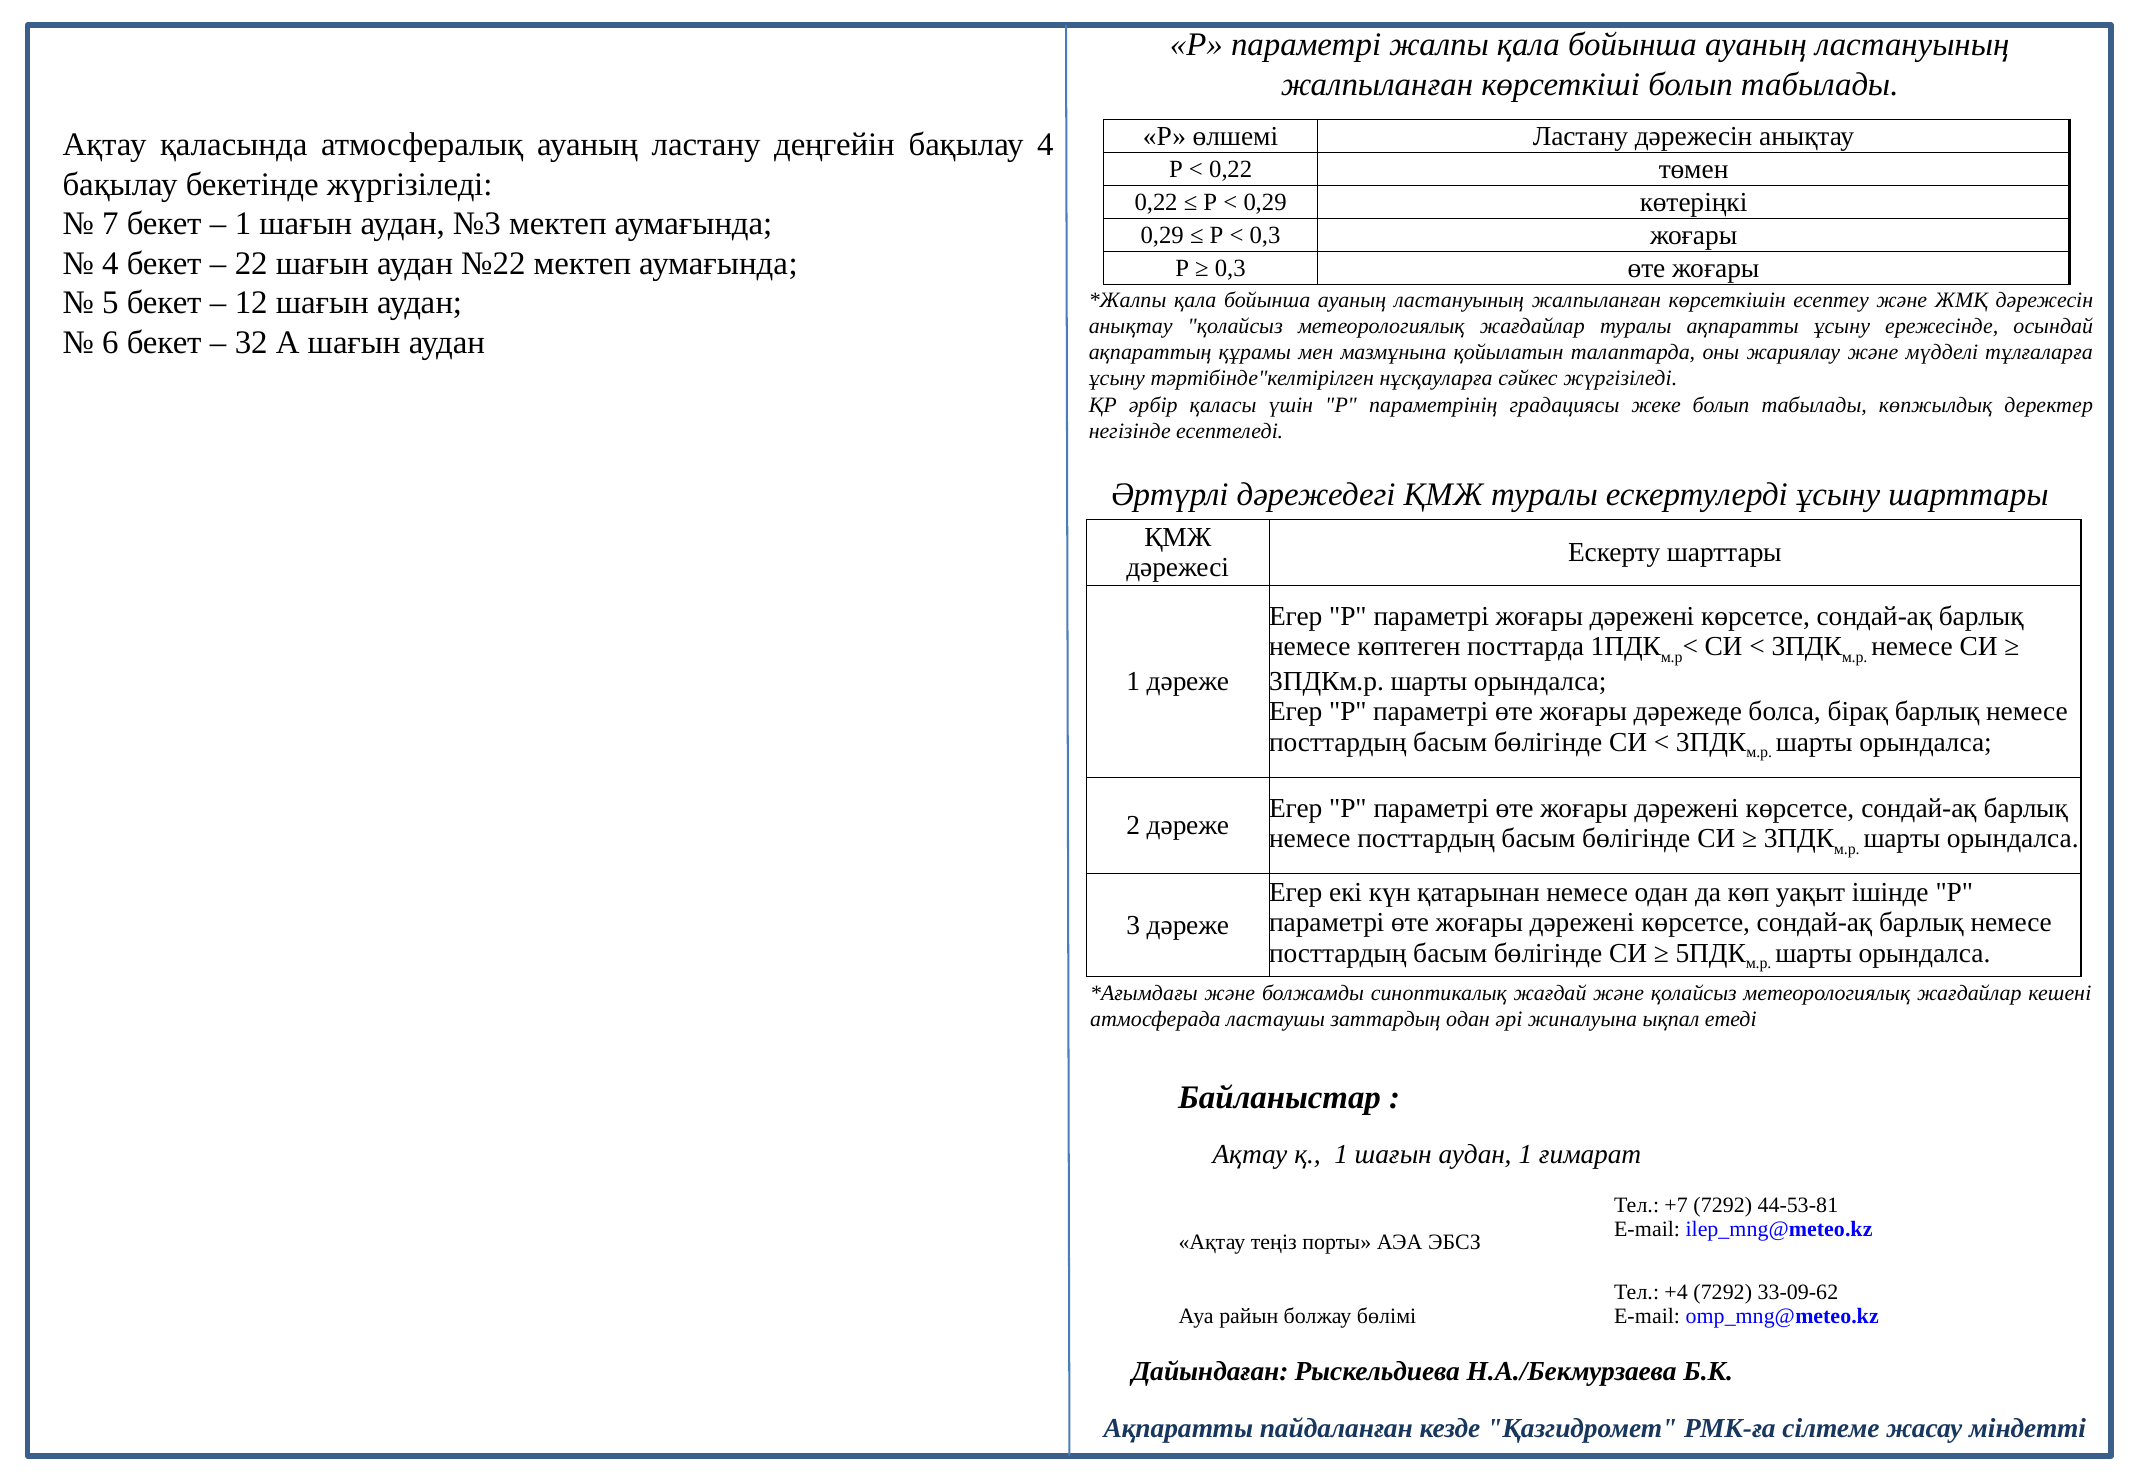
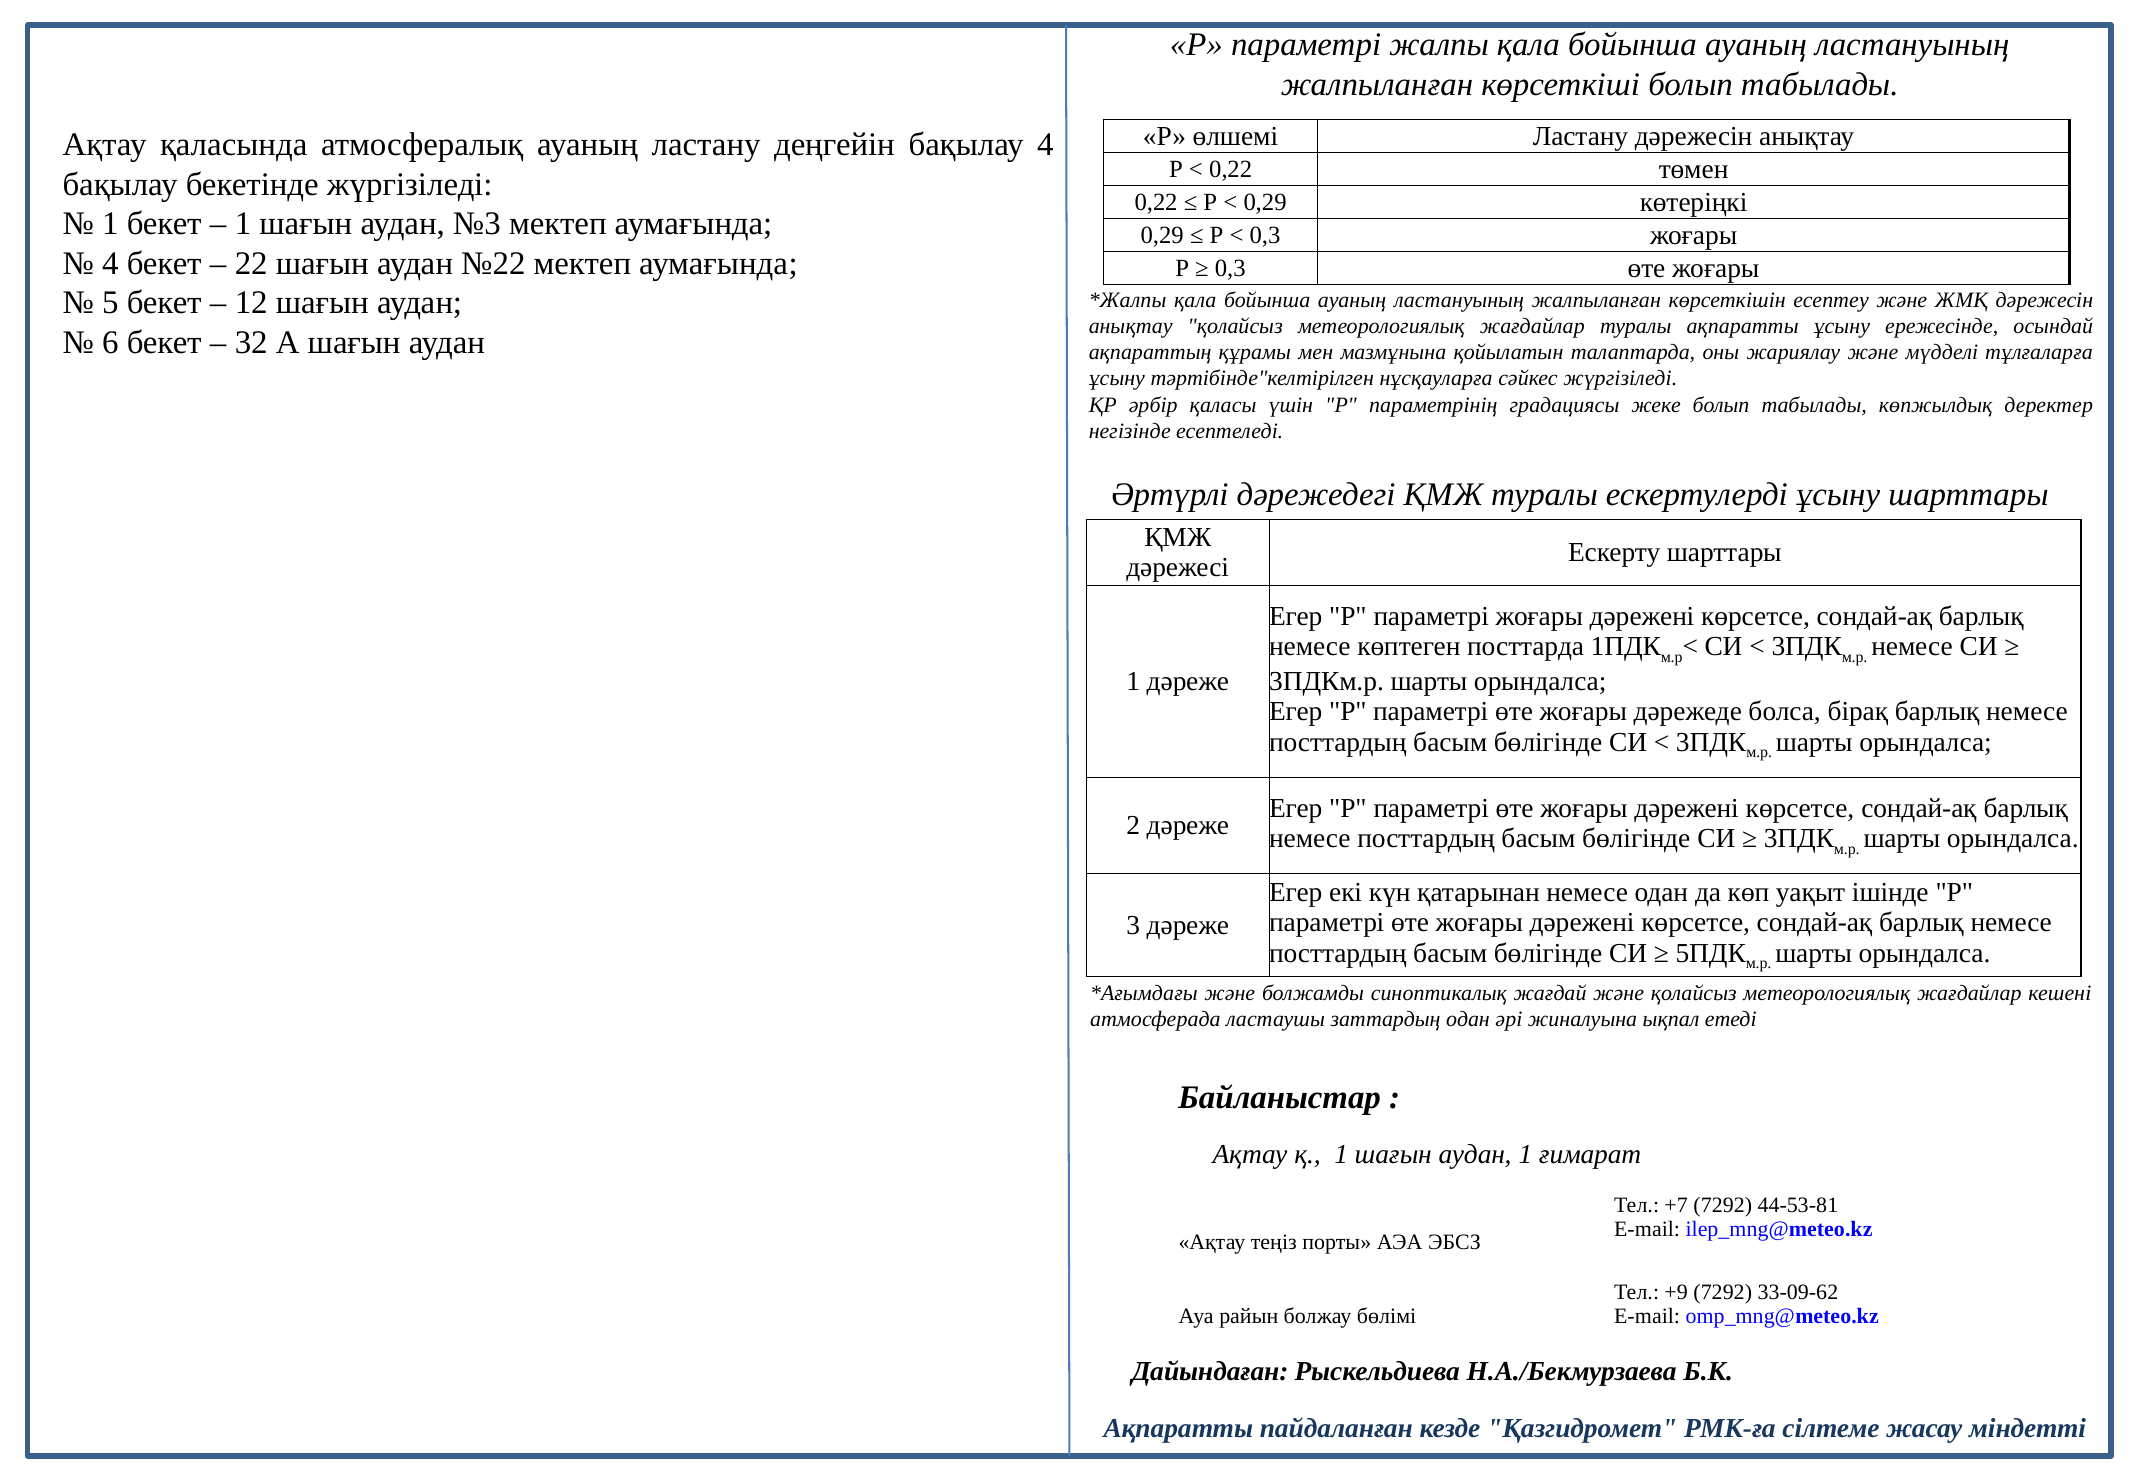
7: 7 -> 1 (110, 224)
+4: +4 -> +9 (1676, 1292)
